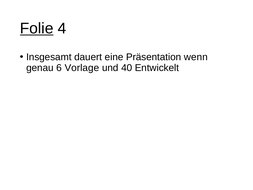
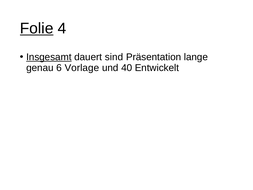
Insgesamt underline: none -> present (49, 57)
eine: eine -> sind (114, 57)
wenn: wenn -> lange (196, 57)
